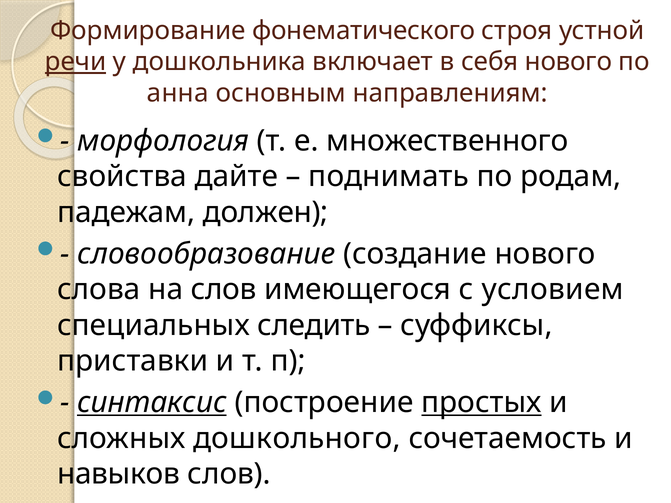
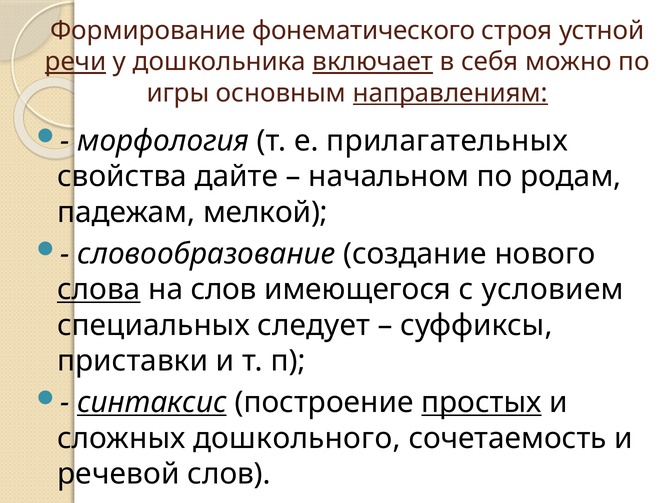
включает underline: none -> present (373, 62)
себя нового: нового -> можно (568, 62)
анна: анна -> игры (178, 93)
направлениям underline: none -> present (450, 93)
множественного: множественного -> прилагательных (447, 141)
поднимать: поднимать -> начальном (389, 177)
должен: должен -> мелкой (265, 212)
слова underline: none -> present (99, 290)
следить: следить -> следует (314, 325)
навыков: навыков -> речевой (118, 474)
